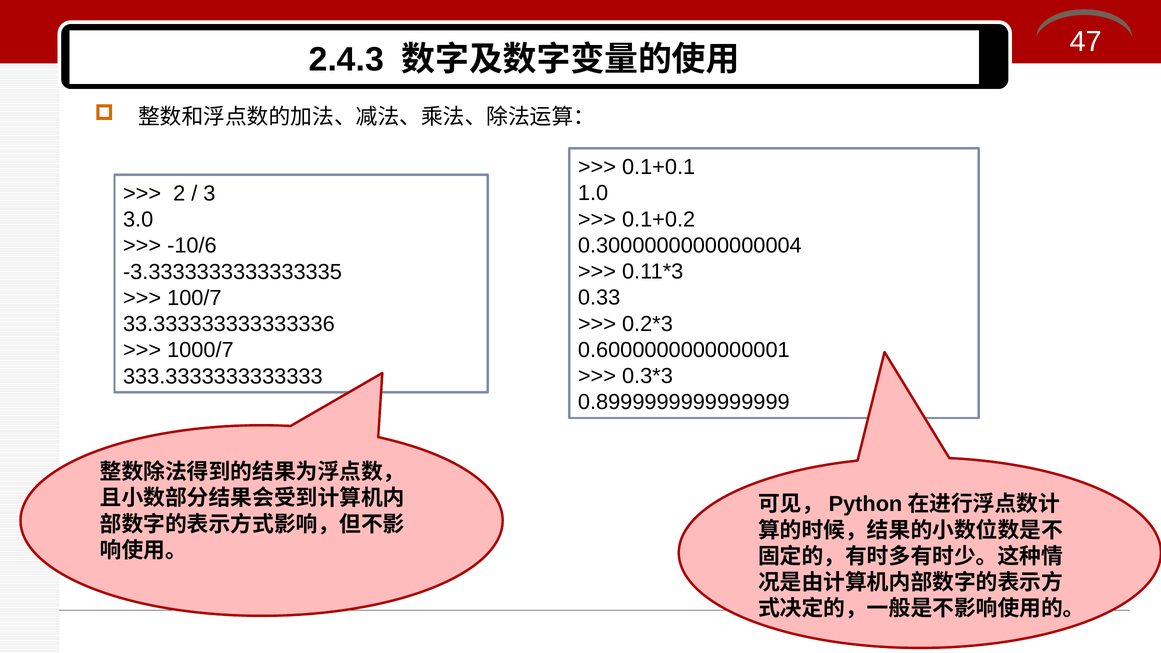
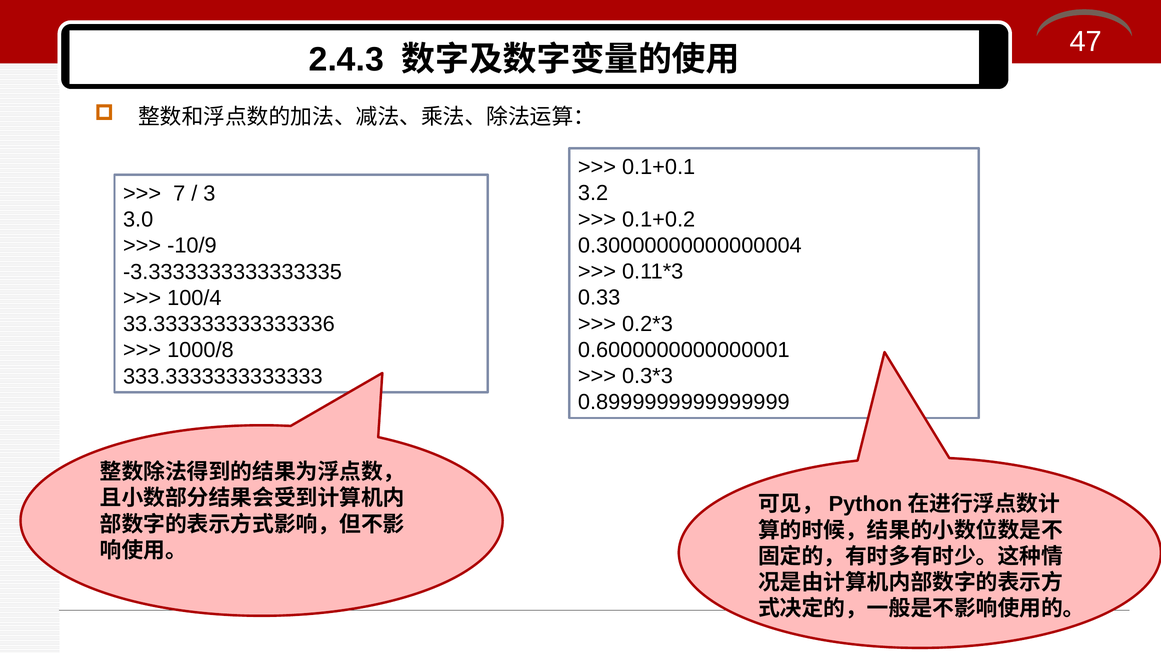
1.0: 1.0 -> 3.2 (593, 193)
2: 2 -> 7 (179, 193)
-10/6: -10/6 -> -10/9 (192, 246)
100/7: 100/7 -> 100/4 (194, 298)
1000/7: 1000/7 -> 1000/8 (200, 350)
